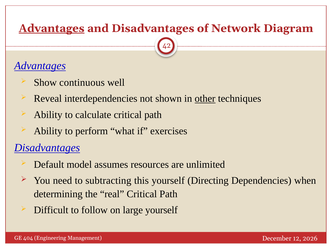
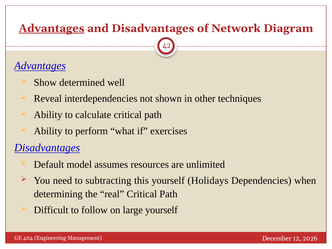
continuous: continuous -> determined (82, 82)
other underline: present -> none (205, 99)
Directing: Directing -> Holidays (208, 181)
